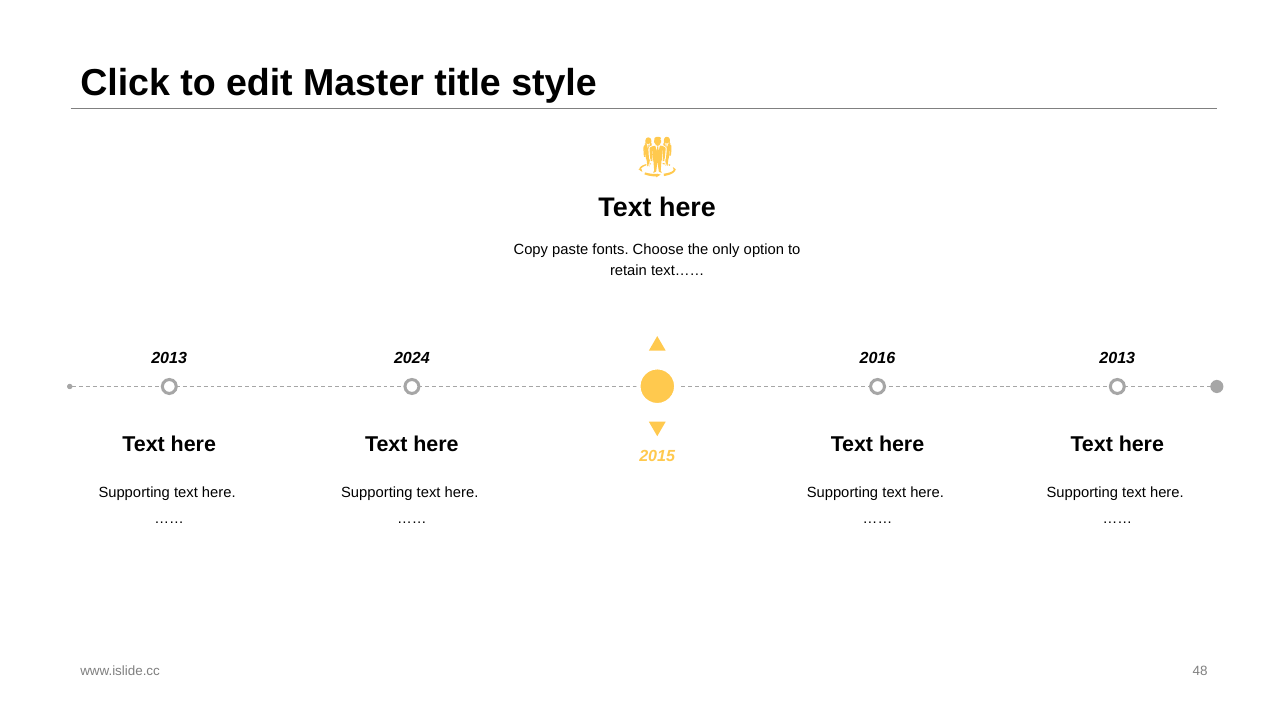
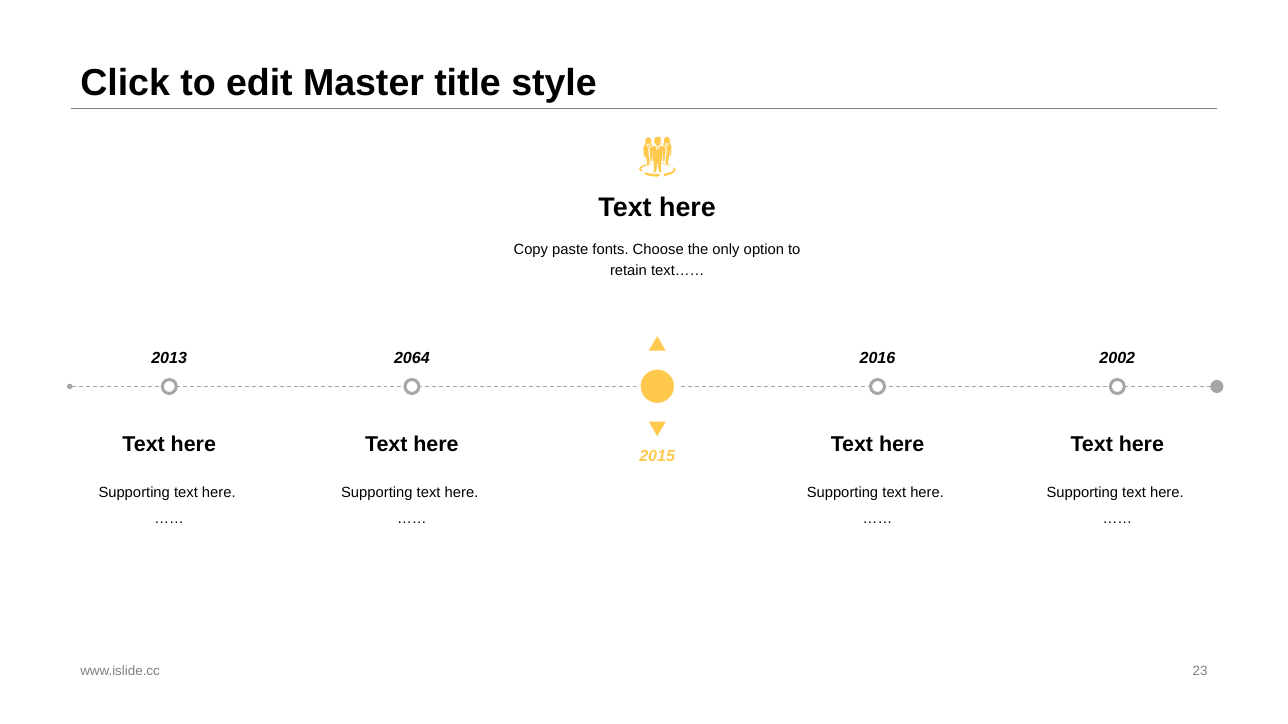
2024: 2024 -> 2064 (412, 359)
2013: 2013 -> 2002 (1117, 359)
48: 48 -> 23 (1200, 671)
